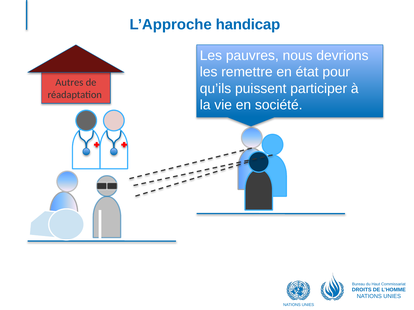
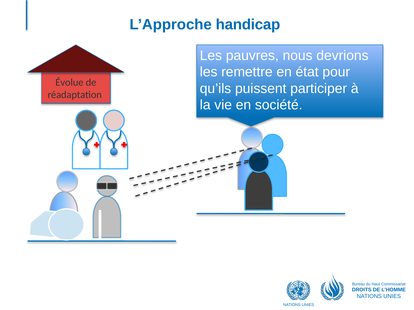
Autres: Autres -> Évolue (69, 82)
